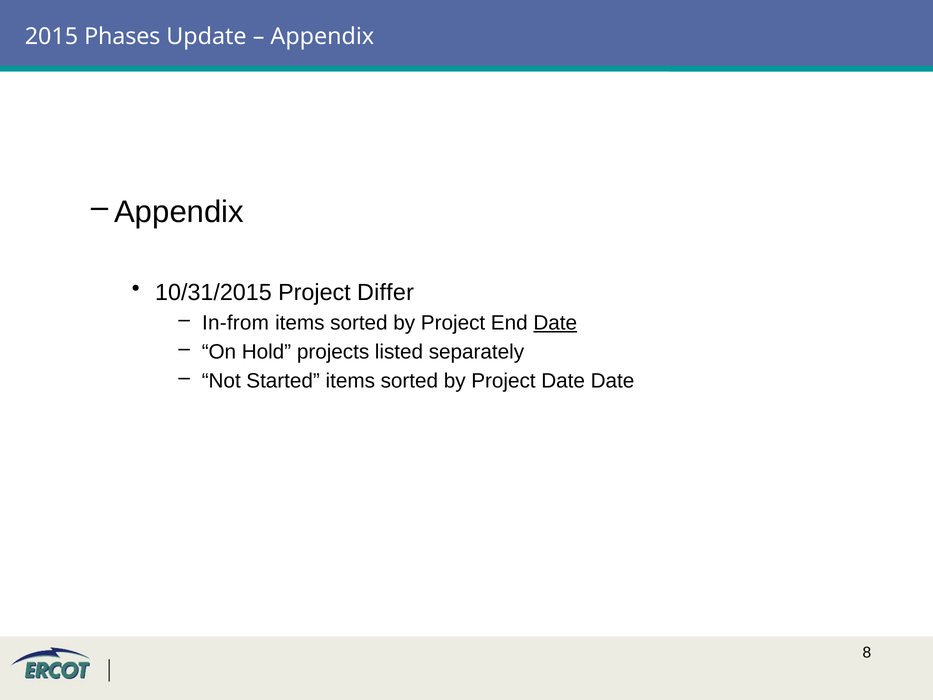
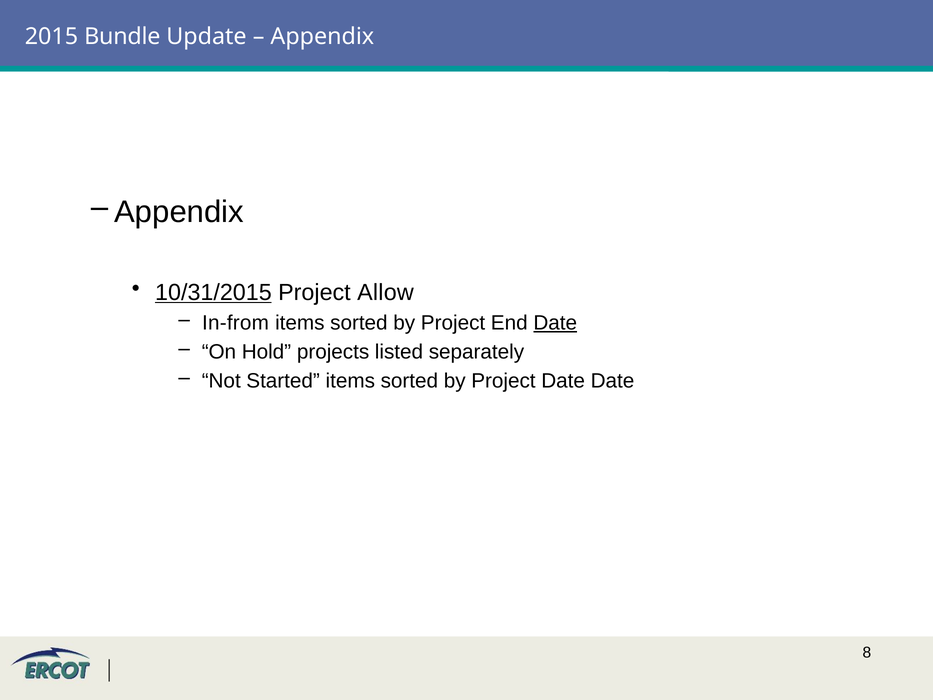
Phases: Phases -> Bundle (122, 37)
10/31/2015 underline: none -> present (213, 292)
Differ: Differ -> Allow (385, 292)
